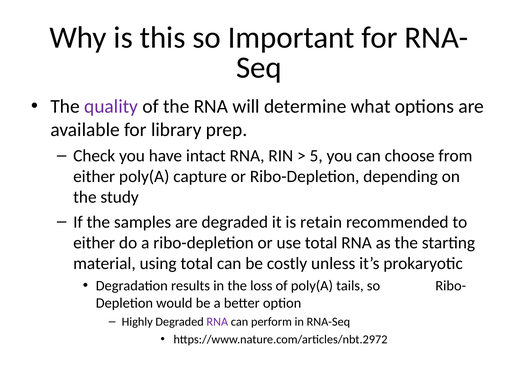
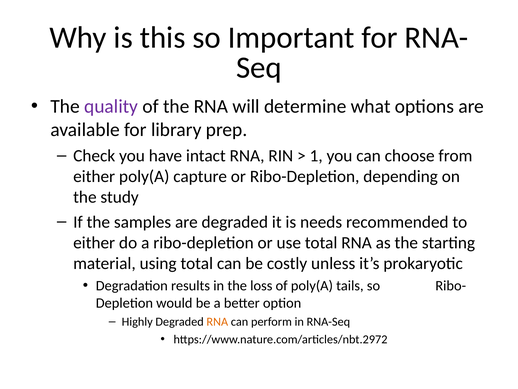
5: 5 -> 1 (316, 156)
retain: retain -> needs (321, 222)
RNA colour: purple -> orange (217, 321)
